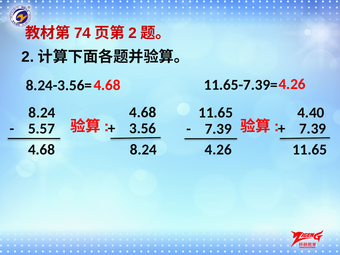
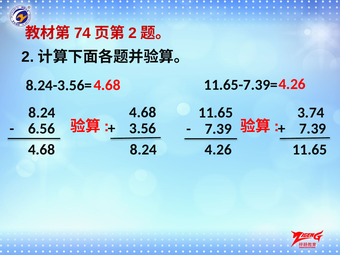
4.40: 4.40 -> 3.74 (311, 113)
5.57: 5.57 -> 6.56 (42, 129)
